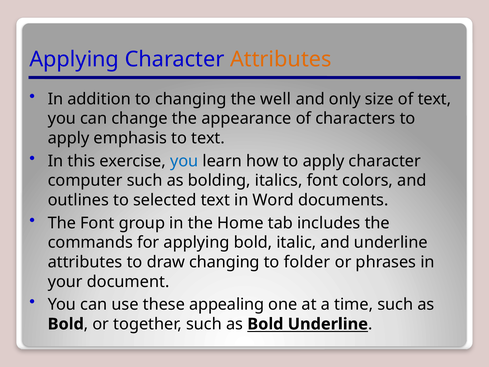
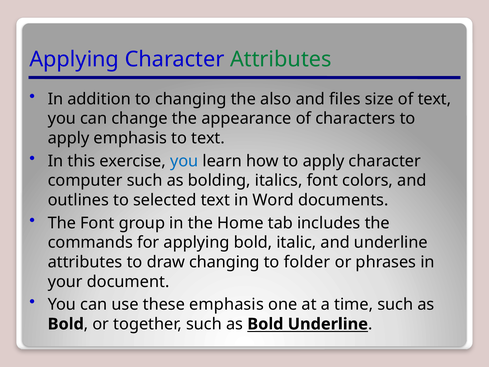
Attributes colour: orange -> green (281, 59)
well: well -> also (276, 99)
only: only -> files (345, 99)
these appealing: appealing -> emphasis (226, 304)
